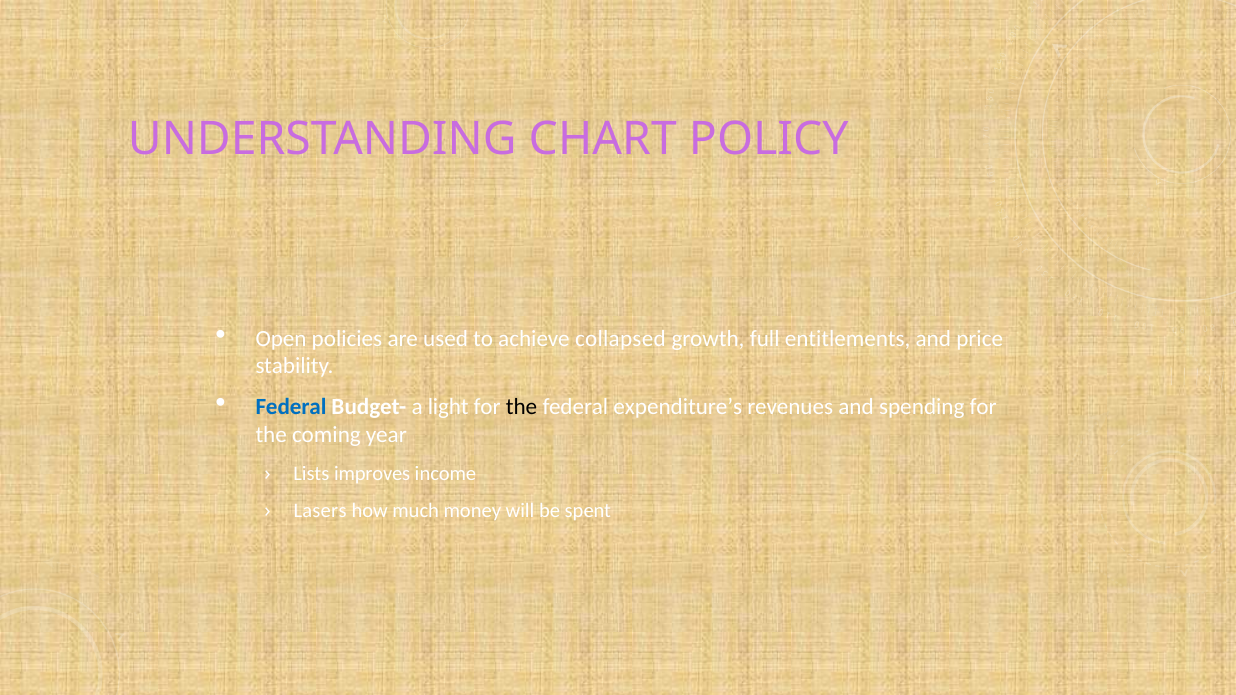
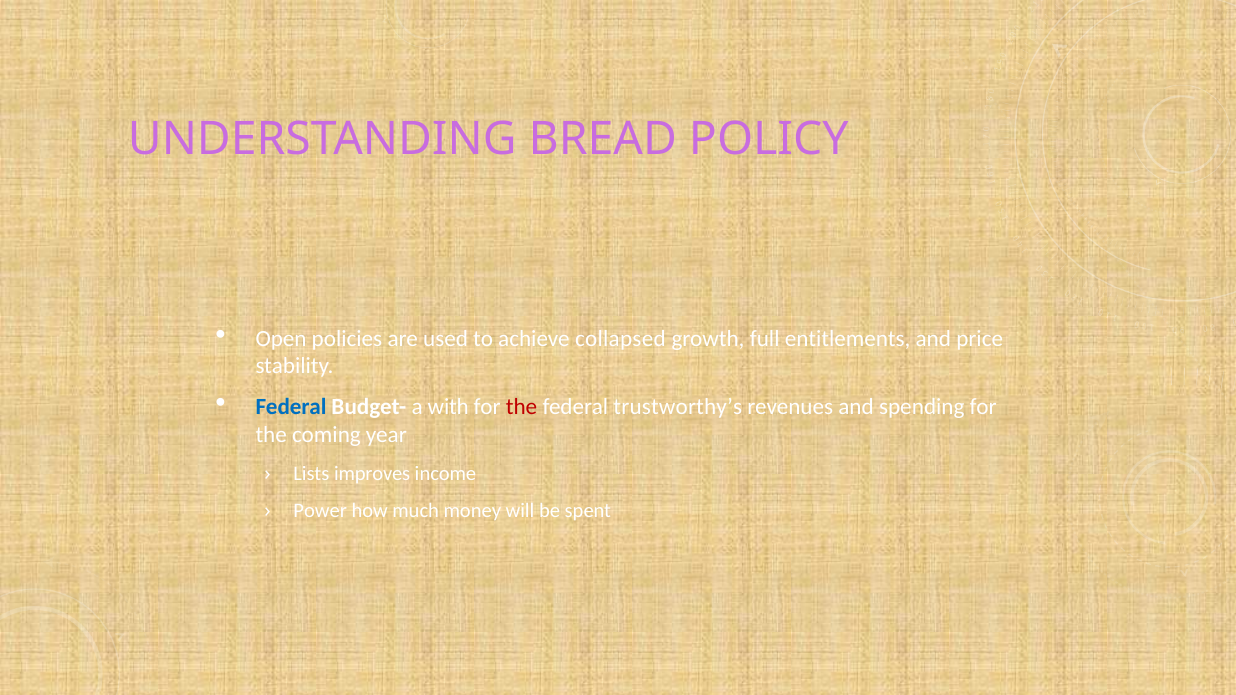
CHART: CHART -> BREAD (603, 139)
light: light -> with (448, 407)
the colour: black -> red (522, 407)
expenditure’s: expenditure’s -> trustworthy’s (678, 407)
Lasers: Lasers -> Power (320, 511)
